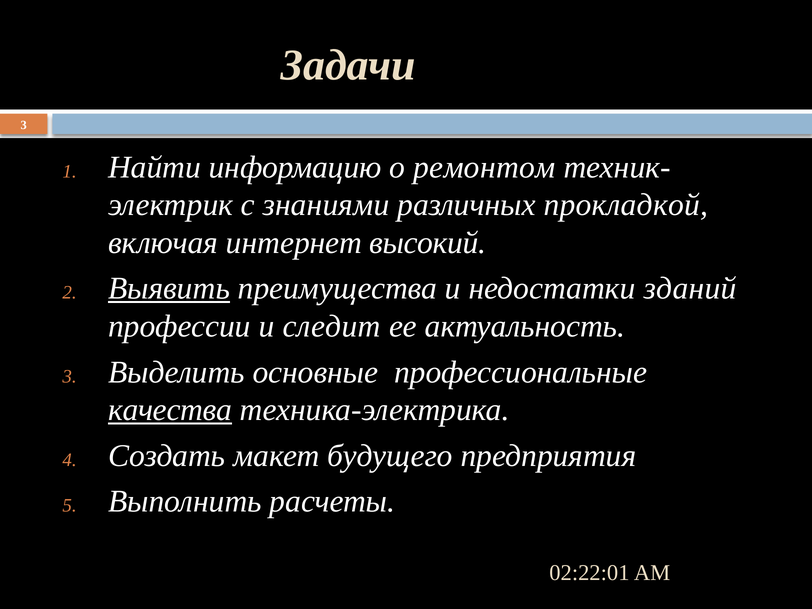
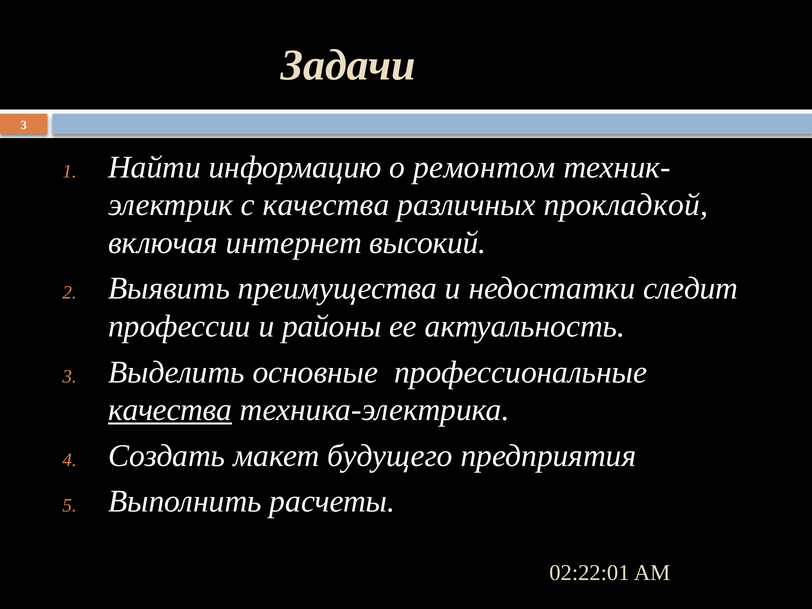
с знаниями: знаниями -> качества (326, 205)
Выявить underline: present -> none (169, 289)
зданий: зданий -> следит (691, 289)
следит: следит -> районы (332, 326)
